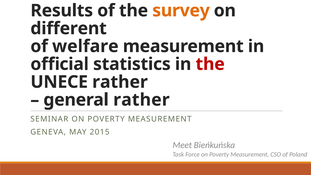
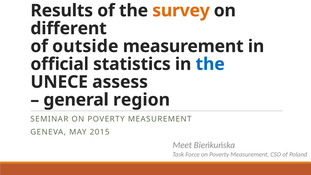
welfare: welfare -> outside (85, 46)
the colour: red -> blue (210, 64)
UNECE rather: rather -> assess (120, 82)
general rather: rather -> region (142, 100)
